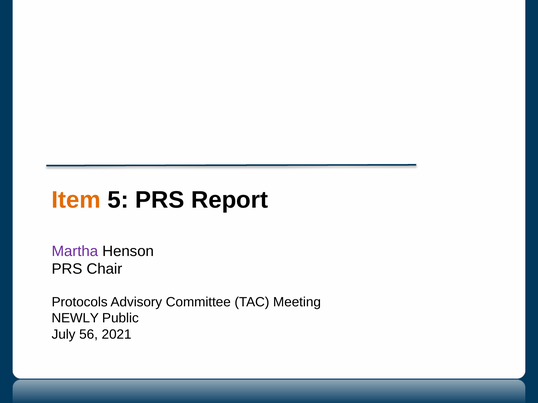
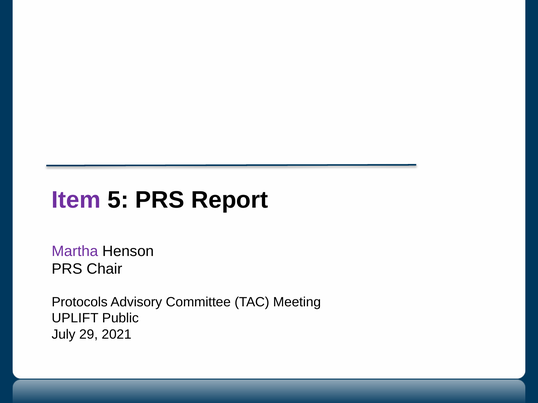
Item colour: orange -> purple (76, 200)
NEWLY: NEWLY -> UPLIFT (75, 319)
56: 56 -> 29 (89, 335)
